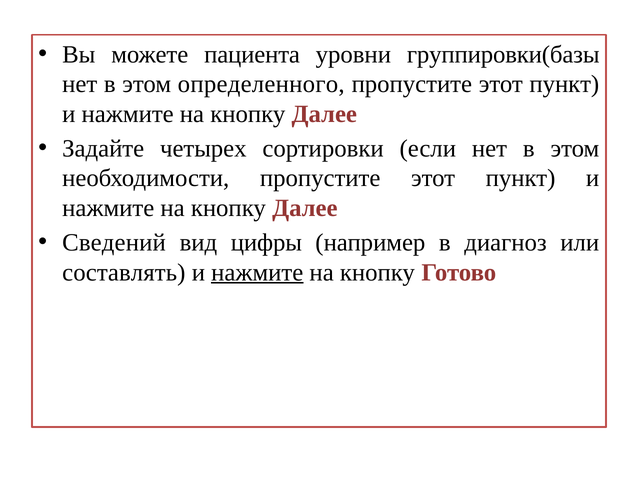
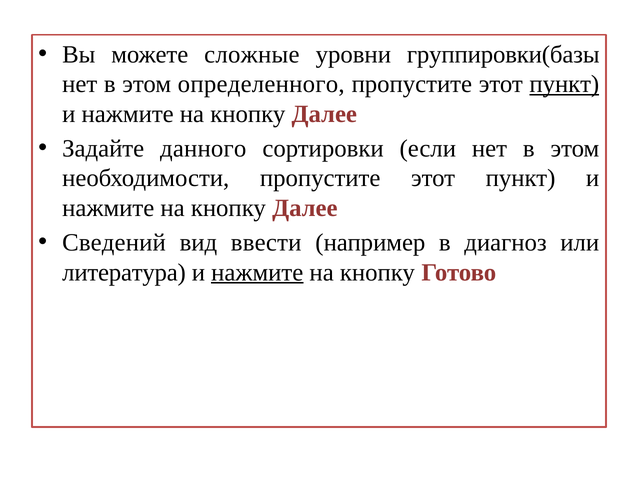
пациента: пациента -> сложные (252, 55)
пункт underline: none -> present (564, 84)
четырех: четырех -> данного (203, 149)
цифры: цифры -> ввести (266, 243)
составлять: составлять -> литература (124, 273)
